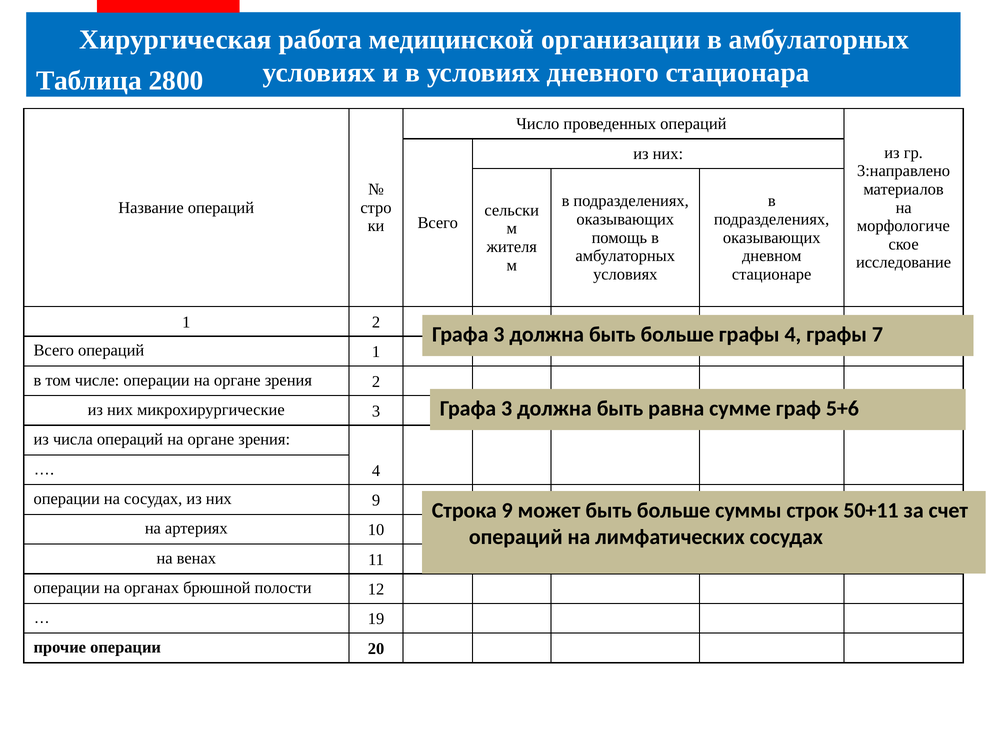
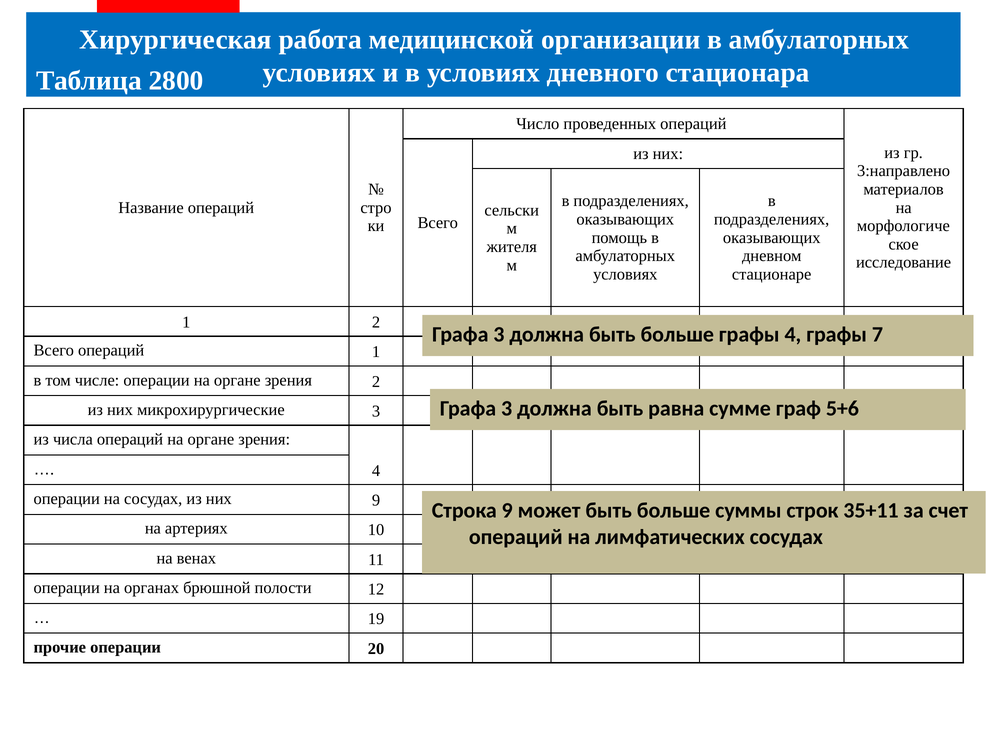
50+11: 50+11 -> 35+11 (871, 511)
